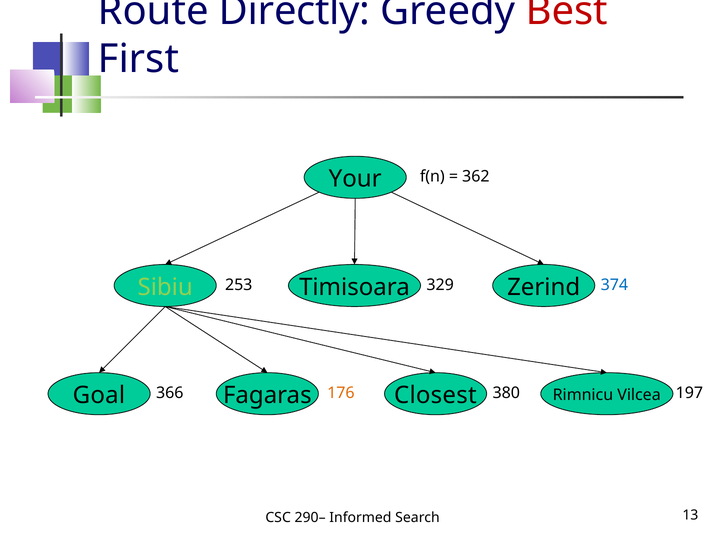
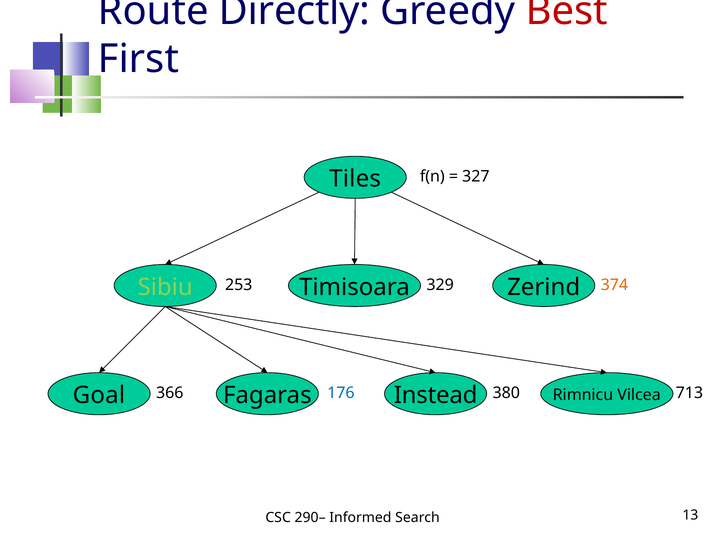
Your: Your -> Tiles (355, 179)
362: 362 -> 327 (476, 177)
374 colour: blue -> orange (614, 285)
176 colour: orange -> blue (341, 393)
197: 197 -> 713 (689, 393)
Closest: Closest -> Instead (436, 395)
